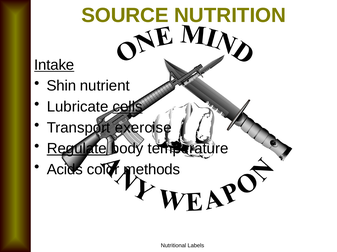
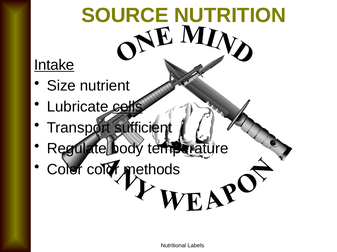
Shin: Shin -> Size (61, 86)
exercise: exercise -> sufficient (143, 128)
Regulate underline: present -> none (77, 149)
Acids: Acids -> Color (65, 170)
